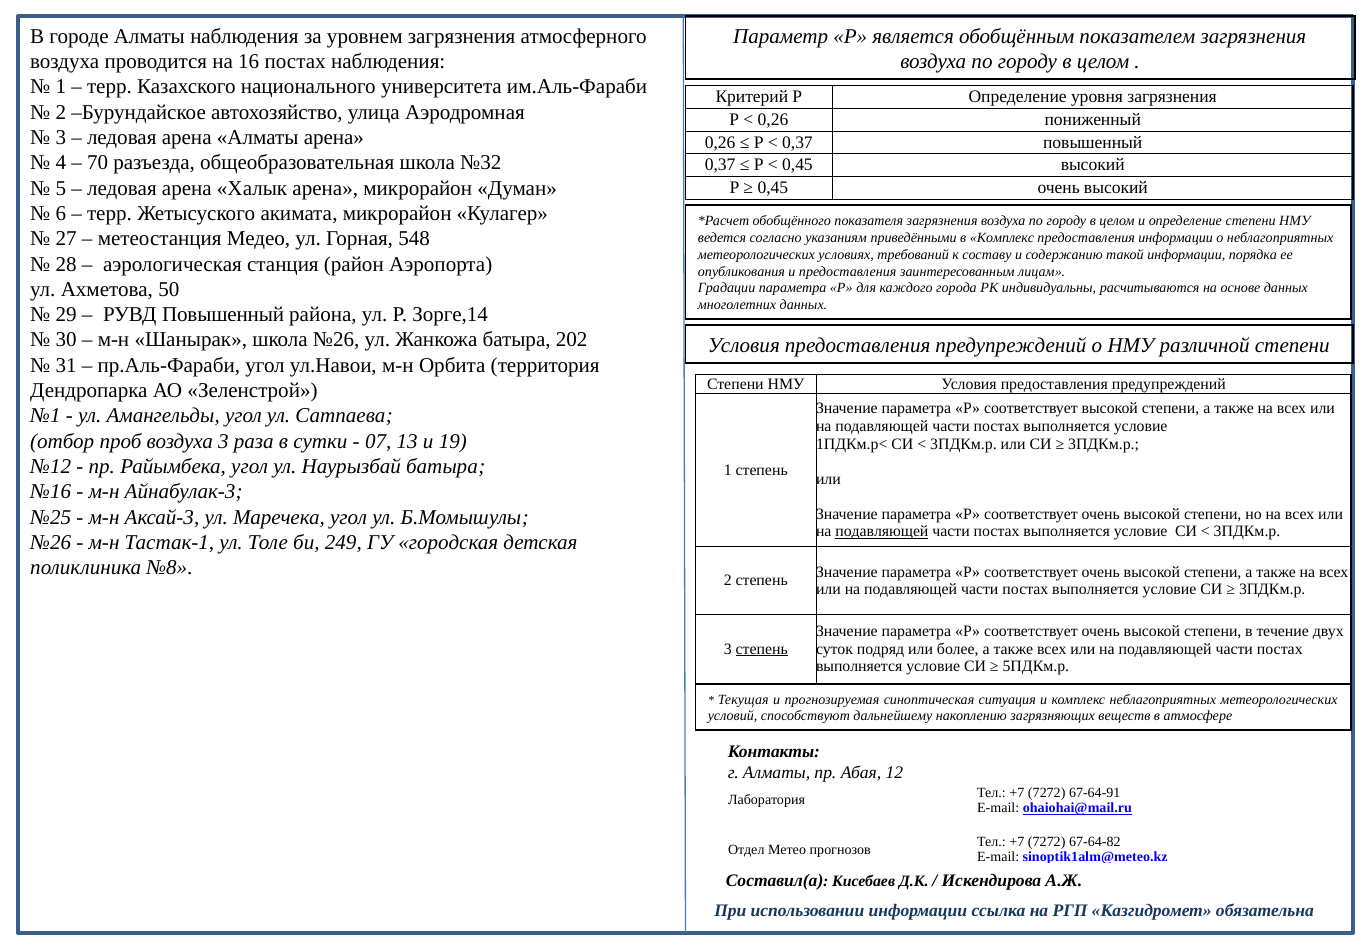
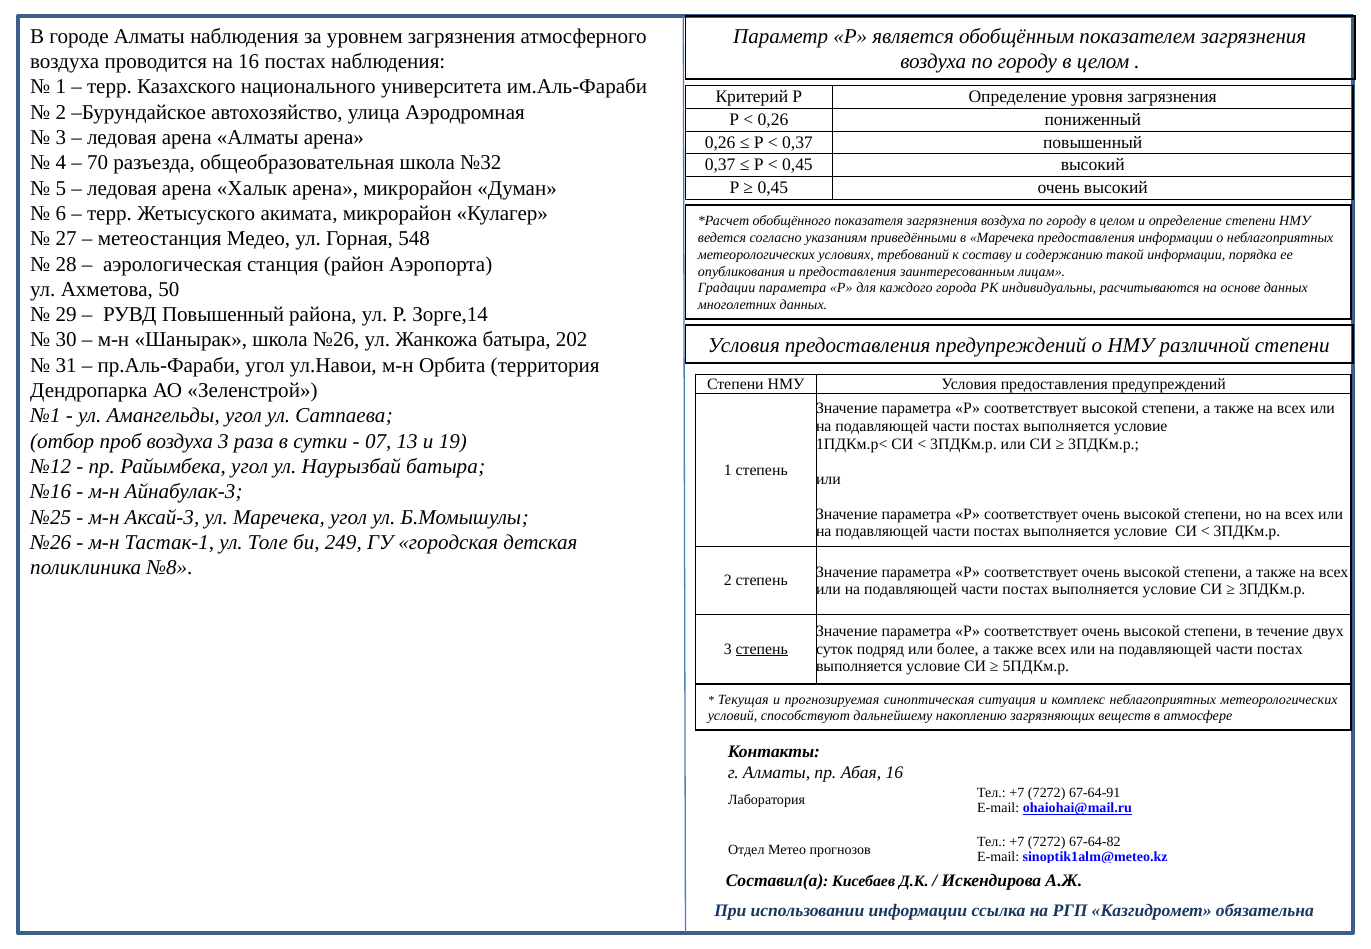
в Комплекс: Комплекс -> Маречека (1002, 238)
подавляющей underline: present -> none (882, 532)
Абая 12: 12 -> 16 (894, 773)
